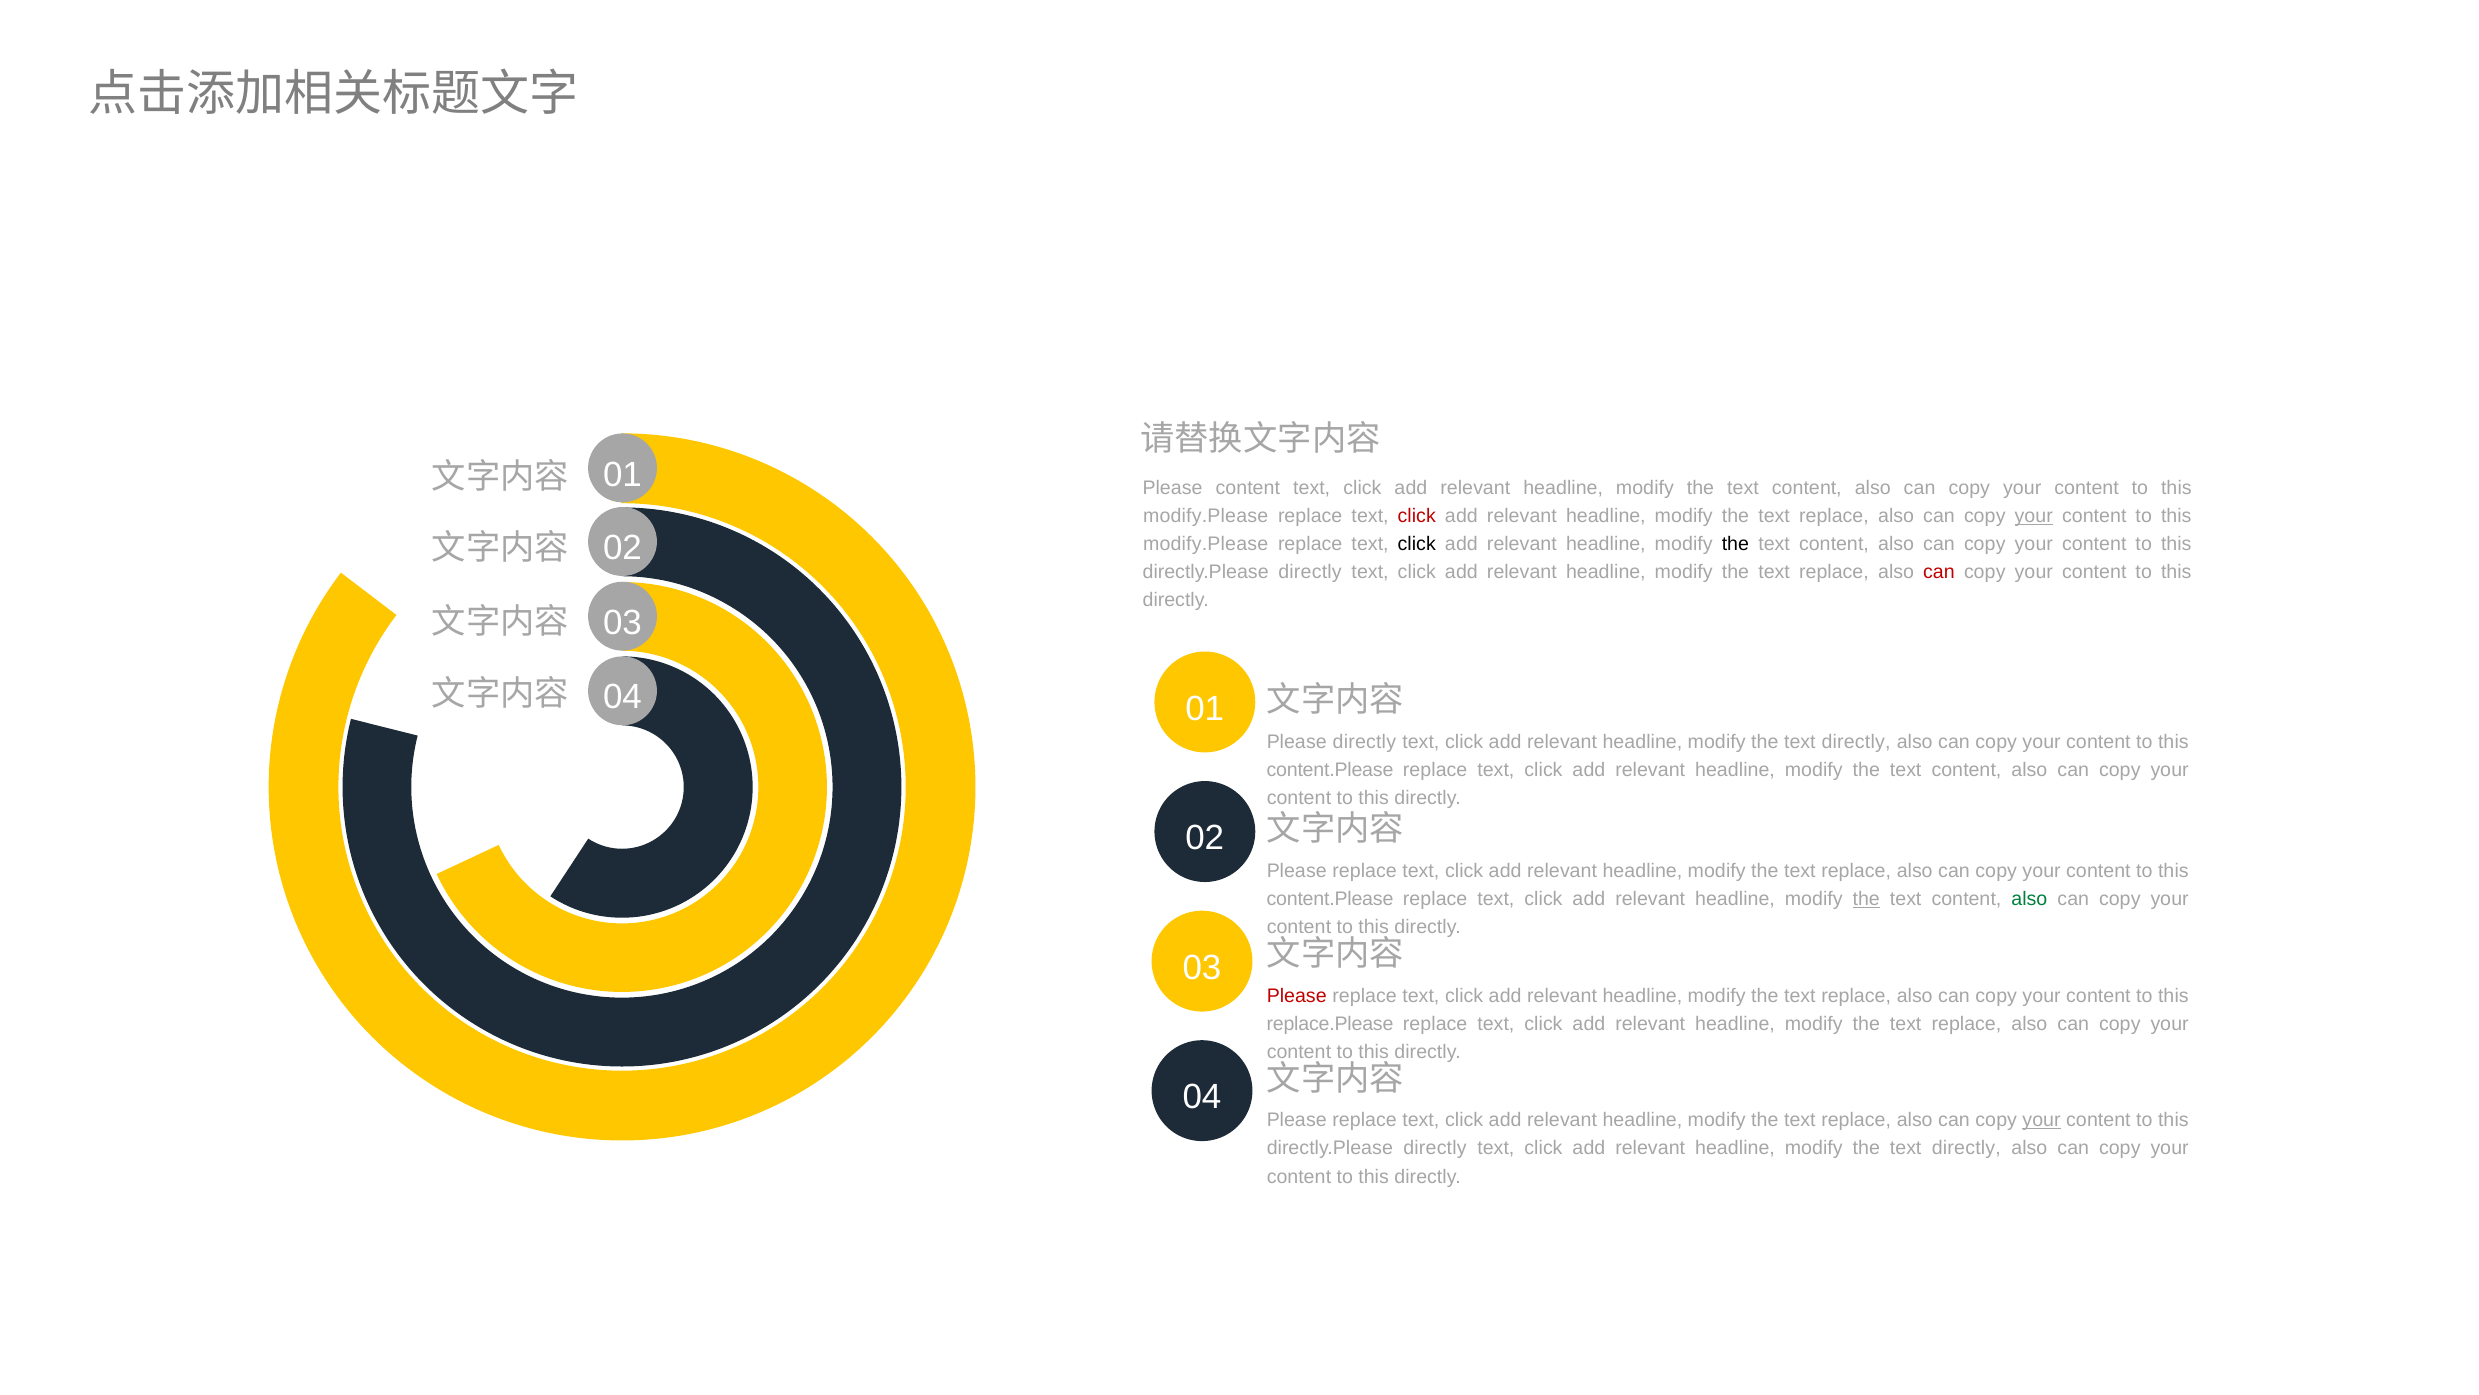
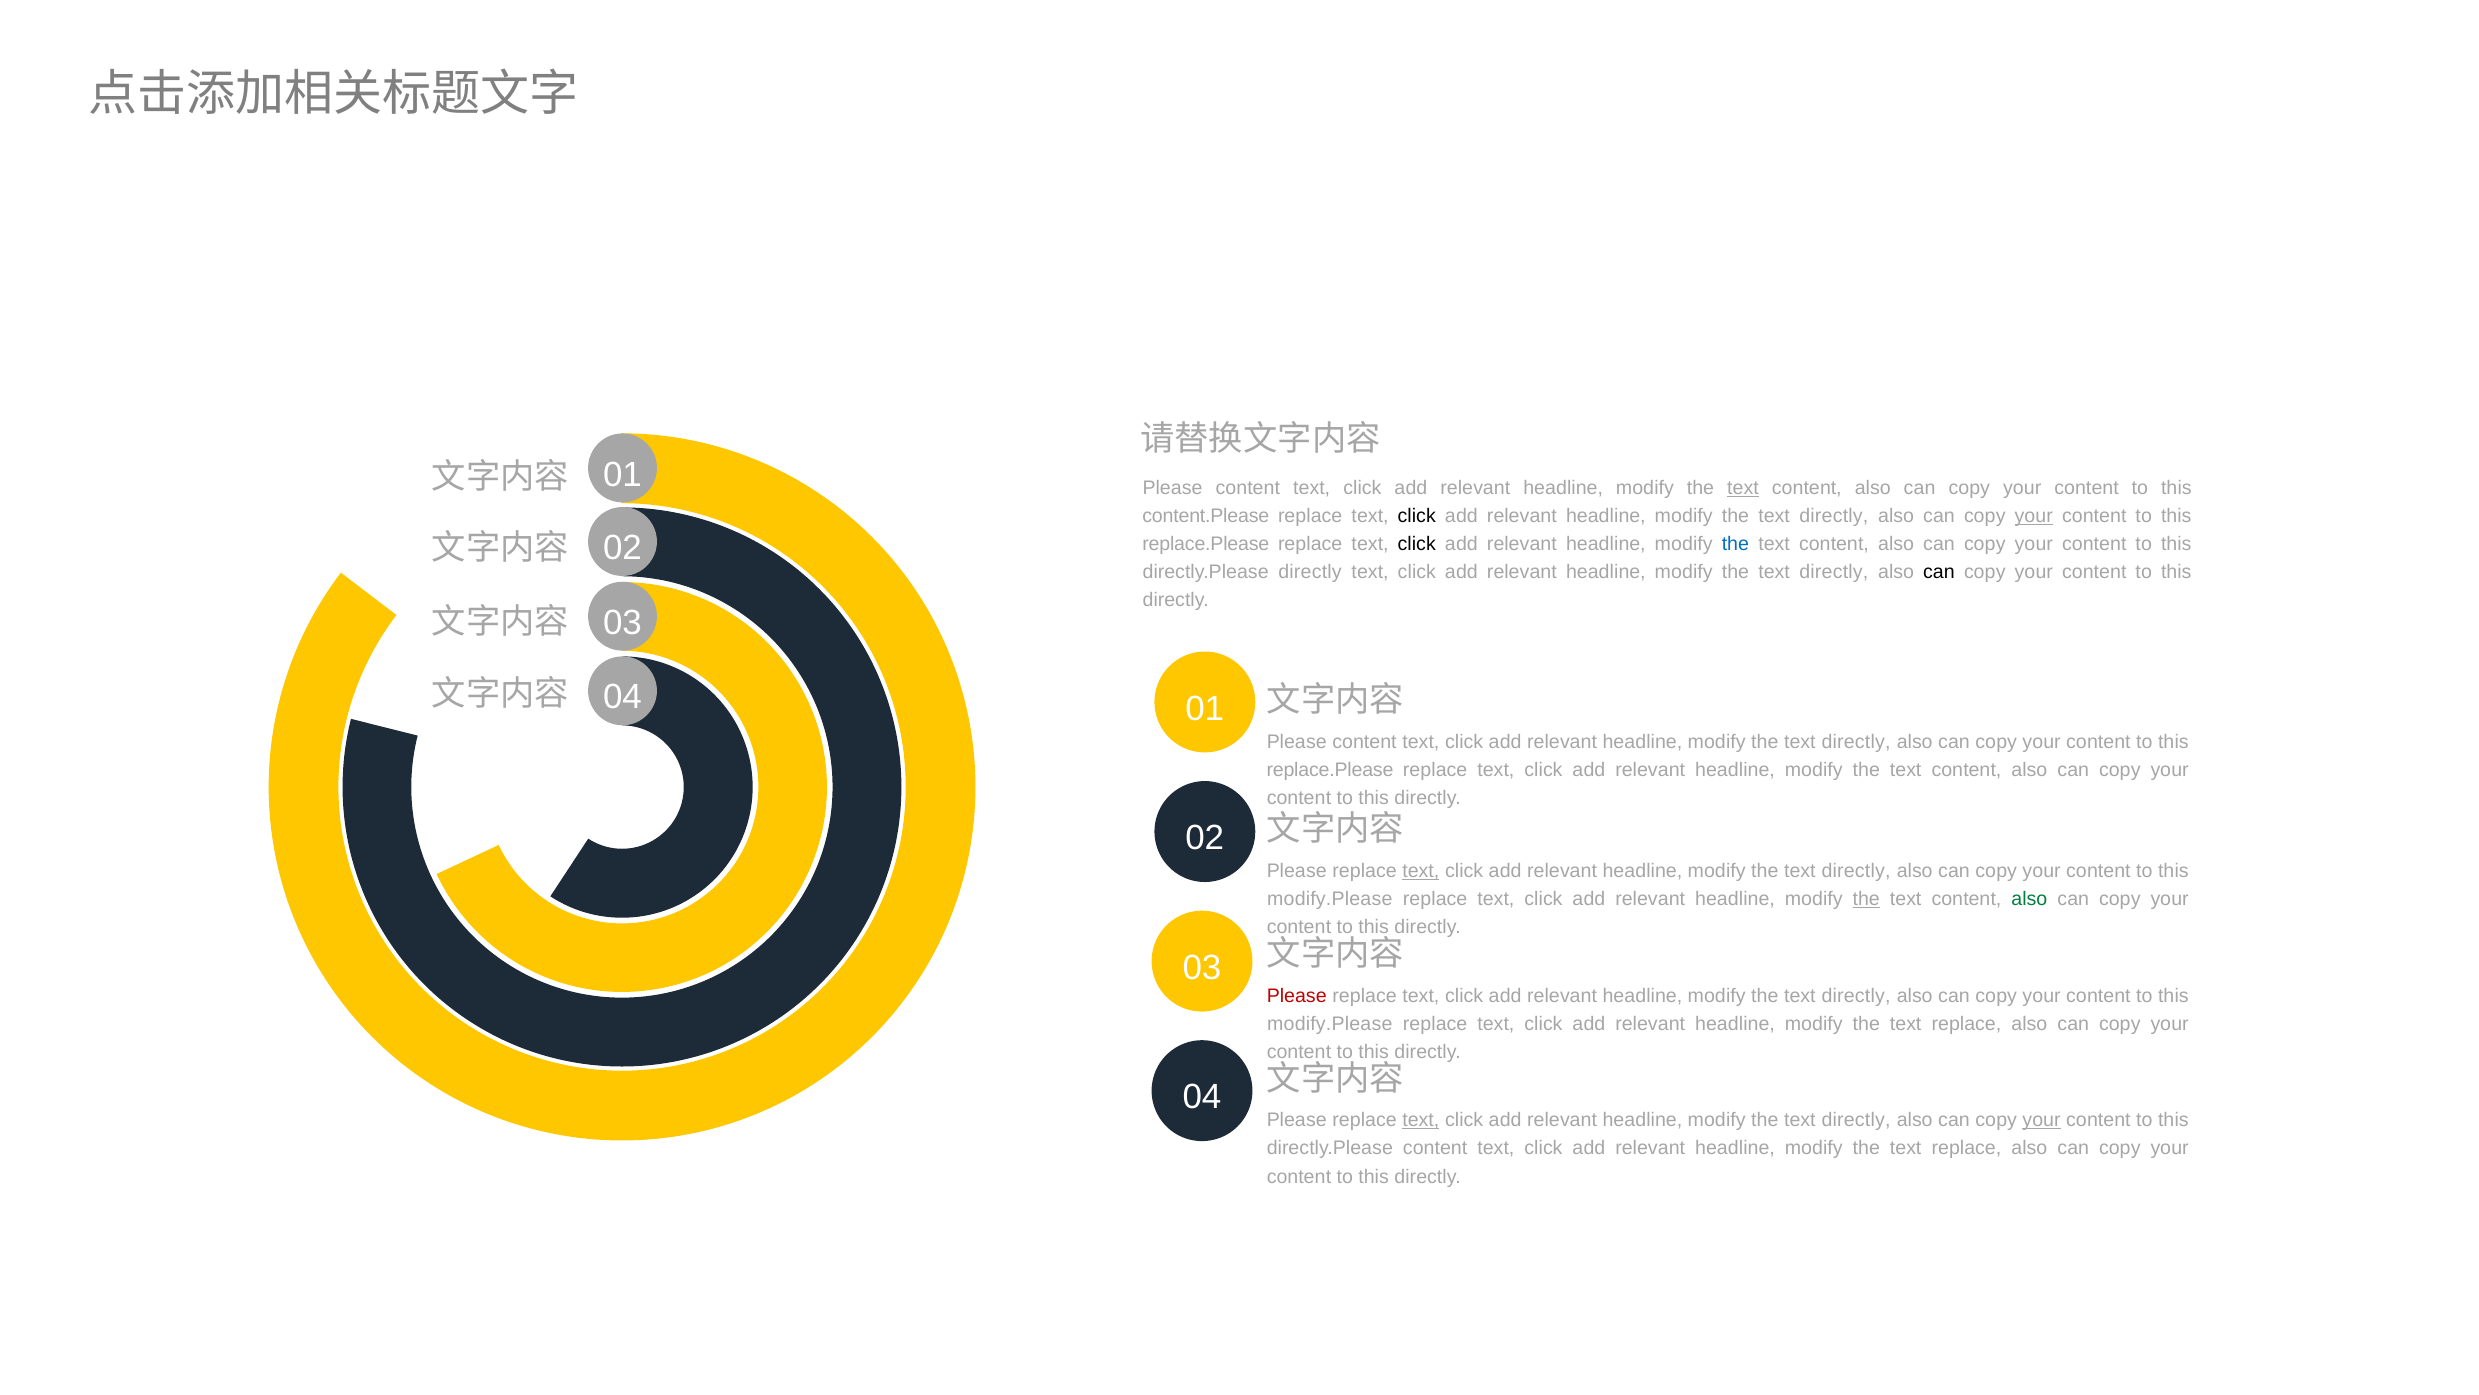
text underline: none -> present (1743, 488)
modify.Please: modify.Please -> content.Please (1206, 516)
click colour: red -> black (1417, 516)
replace: replace -> directly (1834, 516)
modify.Please: modify.Please -> replace.Please (1206, 544)
the colour: black -> blue (1735, 544)
replace: replace -> directly (1834, 572)
can colour: red -> black (1939, 572)
directly: directly -> content (1364, 742)
content.Please: content.Please -> replace.Please (1330, 770)
text underline: none -> present (1421, 871)
replace: replace -> directly (1856, 871)
content.Please: content.Please -> modify.Please (1330, 899)
replace: replace -> directly (1856, 995)
replace.Please: replace.Please -> modify.Please (1330, 1023)
text underline: none -> present (1421, 1120)
replace: replace -> directly (1856, 1120)
directly: directly -> content (1435, 1148)
directly: directly -> replace (1966, 1148)
